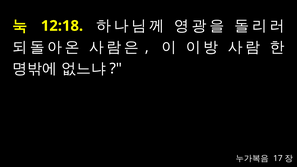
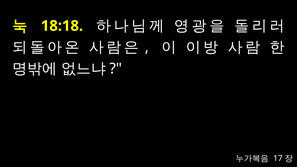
12:18: 12:18 -> 18:18 (62, 26)
